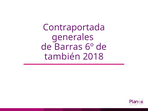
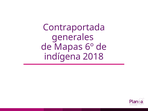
Barras: Barras -> Mapas (68, 47)
también: también -> indígena (62, 57)
